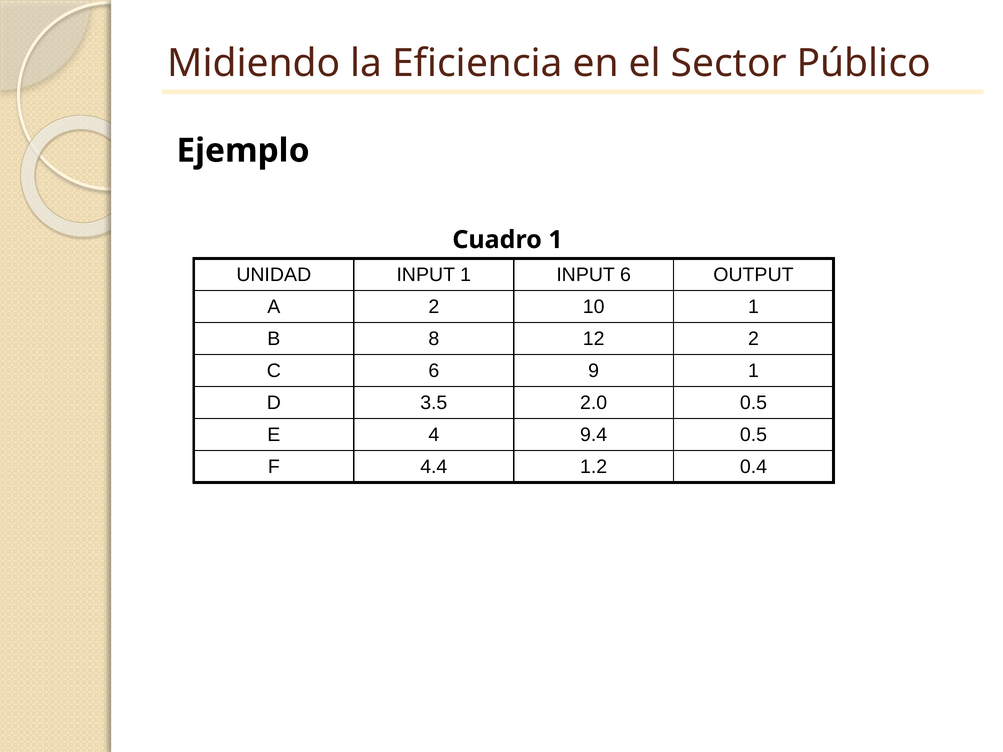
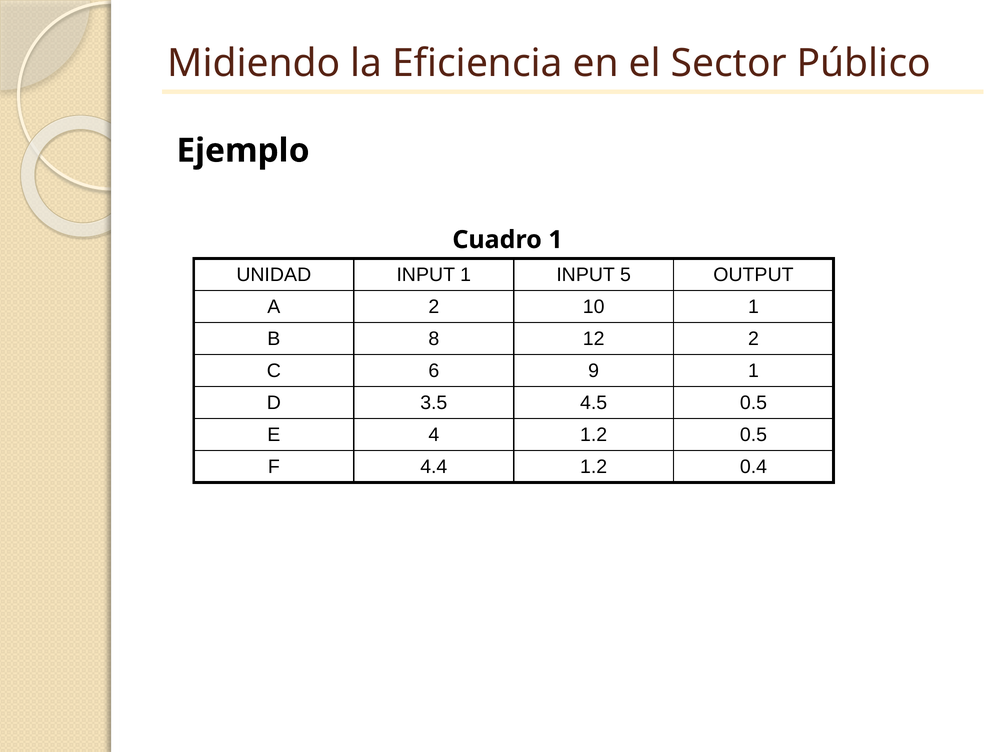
INPUT 6: 6 -> 5 (625, 275)
2.0: 2.0 -> 4.5 (594, 403)
4 9.4: 9.4 -> 1.2 (594, 435)
